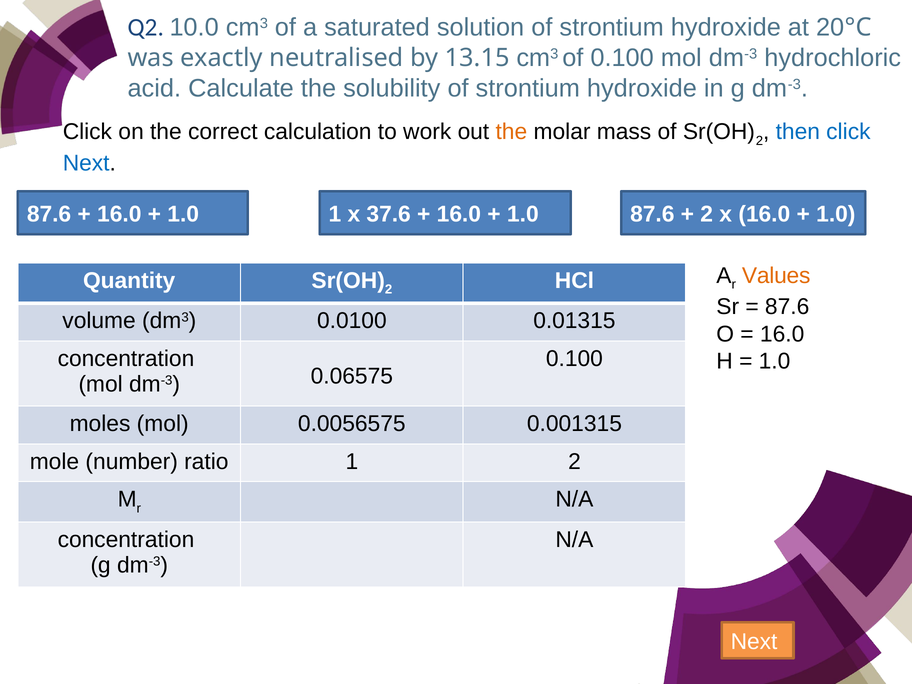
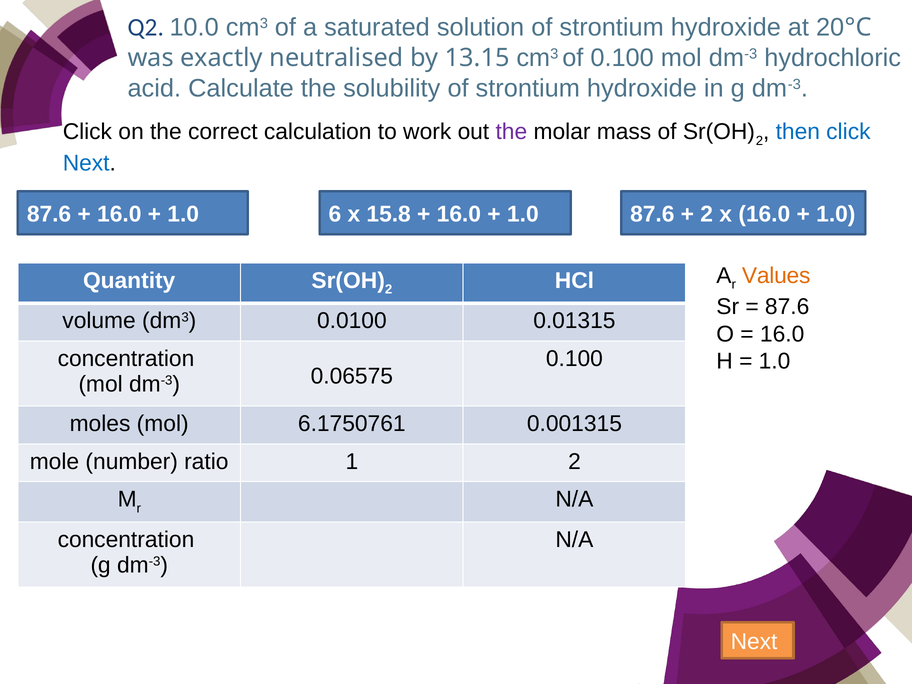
the colour: orange -> purple (511, 132)
1.0 1: 1 -> 6 (335, 214)
37.6: 37.6 -> 15.8 (389, 214)
0.0056575: 0.0056575 -> 6.1750761 (352, 424)
